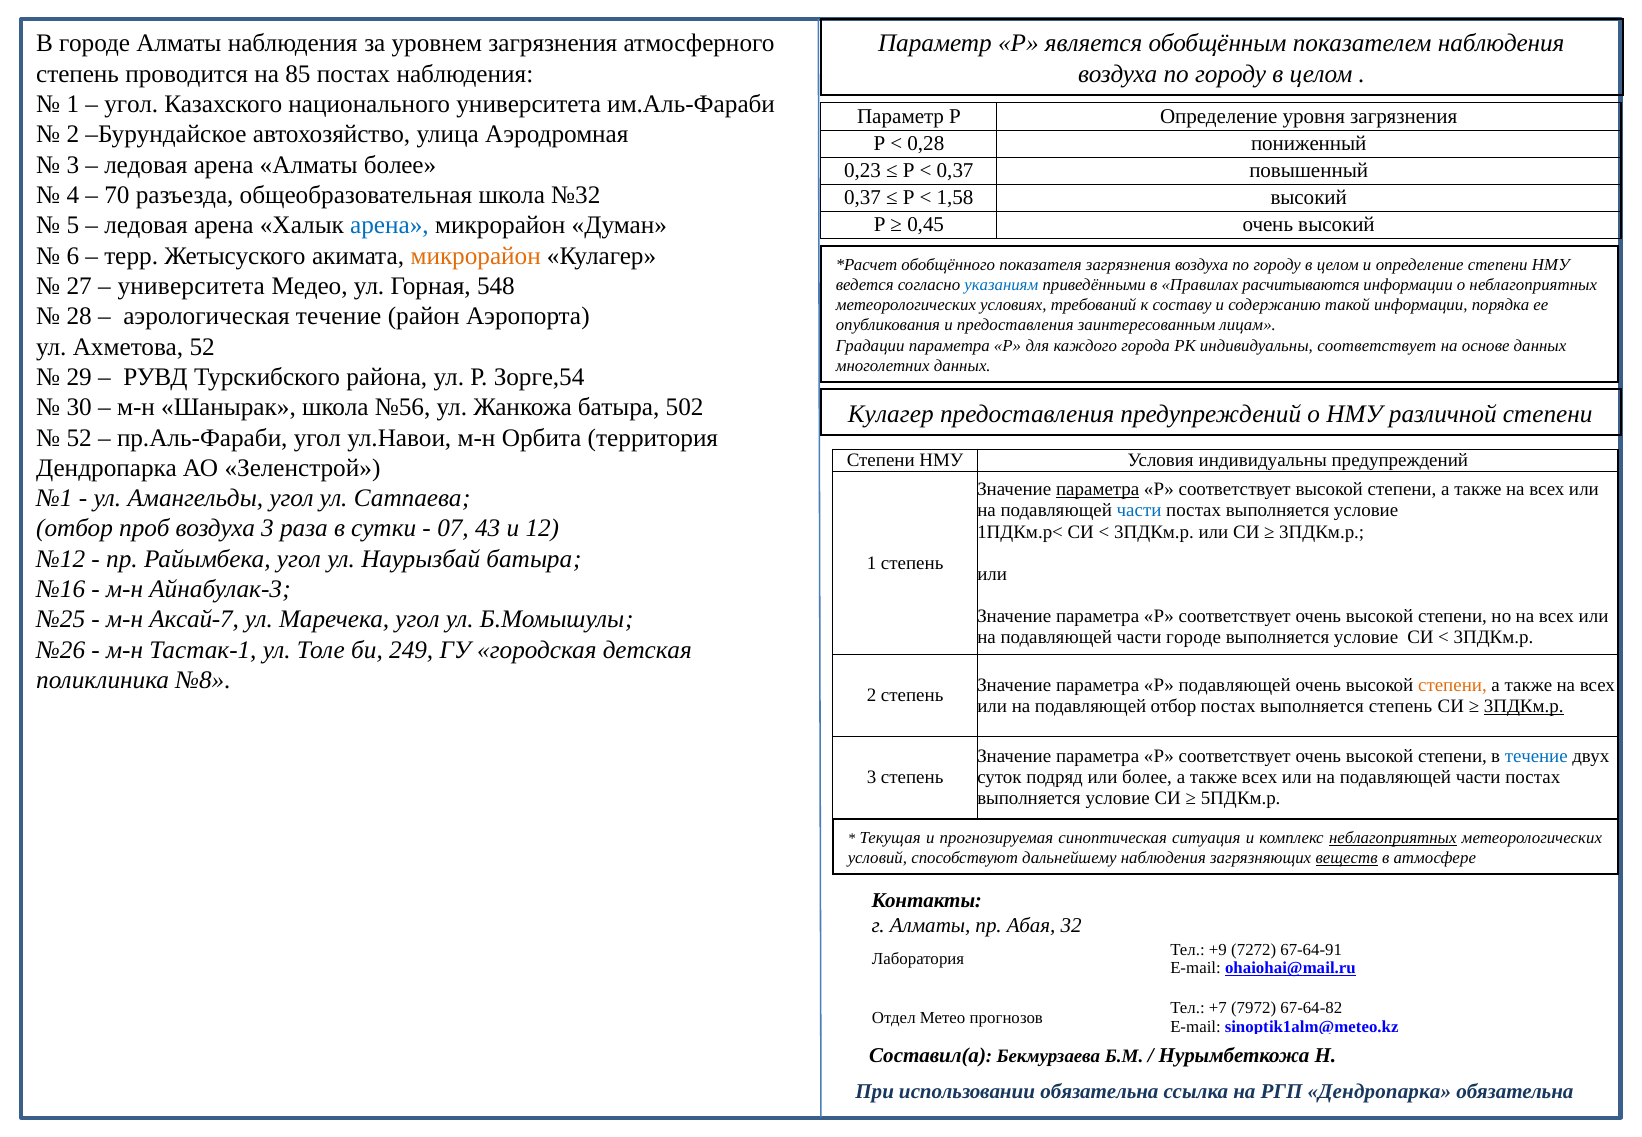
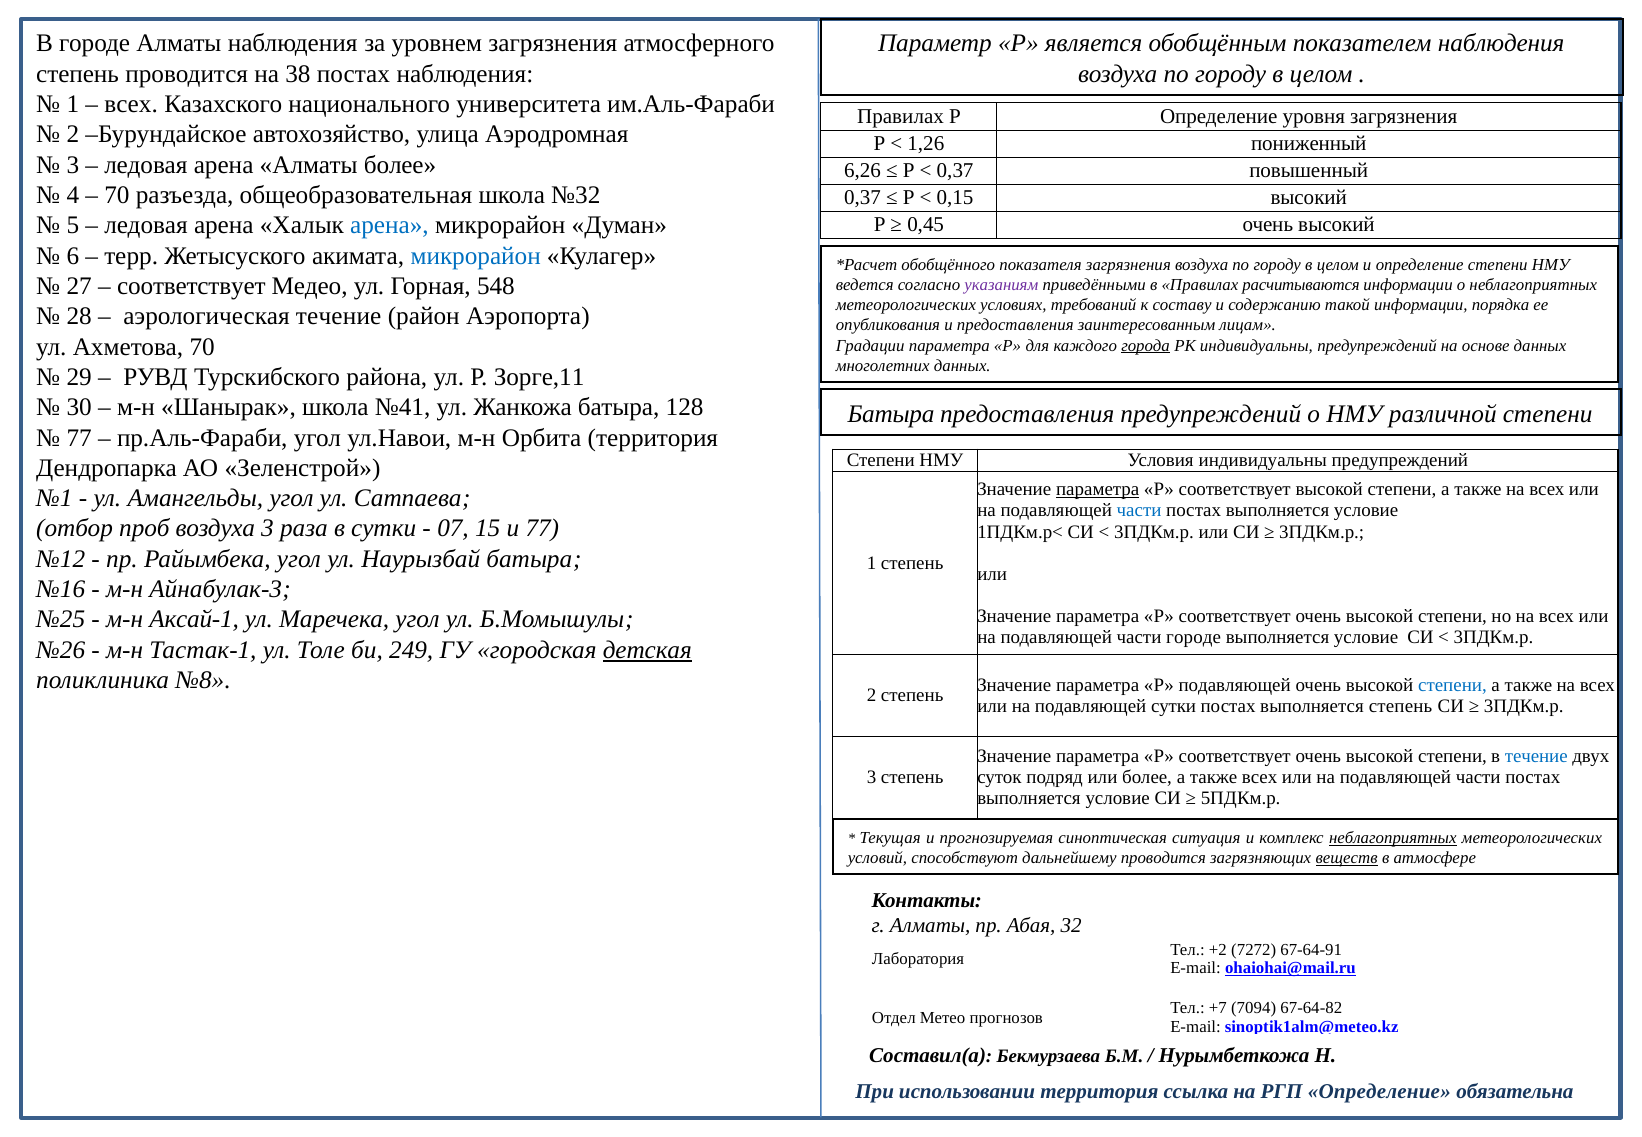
85: 85 -> 38 (298, 74)
угол: угол -> всех (131, 104)
Параметр: Параметр -> Правилах (900, 116)
0,28: 0,28 -> 1,26 (926, 143)
0,23: 0,23 -> 6,26 (863, 170)
1,58: 1,58 -> 0,15 (955, 197)
микрорайон colour: orange -> blue (476, 256)
университета: университета -> соответствует (191, 286)
указаниям colour: blue -> purple (1001, 285)
Ахметова 52: 52 -> 70 (202, 347)
города underline: none -> present (1146, 345)
РК индивидуальны соответствует: соответствует -> предупреждений (1377, 345)
Зорге,54: Зорге,54 -> Зорге,11 (539, 377)
№56: №56 -> №41 (403, 407)
502: 502 -> 128 (685, 407)
Кулагер: Кулагер -> Батыра (891, 414)
52: 52 -> 77 (79, 438)
43: 43 -> 15 (488, 529)
и 12: 12 -> 77 (542, 529)
Аксай-7: Аксай-7 -> Аксай-1 (194, 619)
детская underline: none -> present (647, 650)
степени colour: orange -> blue (1452, 685)
подавляющей отбор: отбор -> сутки (1174, 706)
3ПДКм.р underline: present -> none (1524, 706)
дальнейшему наблюдения: наблюдения -> проводится (1163, 858)
+9: +9 -> +2 (1218, 949)
7972: 7972 -> 7094 (1254, 1008)
использовании обязательна: обязательна -> территория (1099, 1091)
РГП Дендропарка: Дендропарка -> Определение (1379, 1091)
